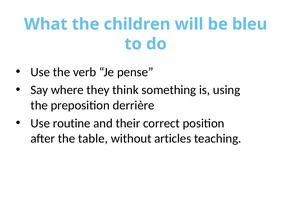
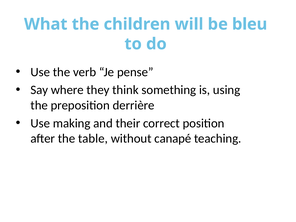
routine: routine -> making (72, 123)
articles: articles -> canapé (173, 139)
